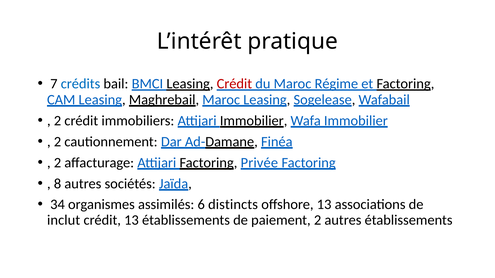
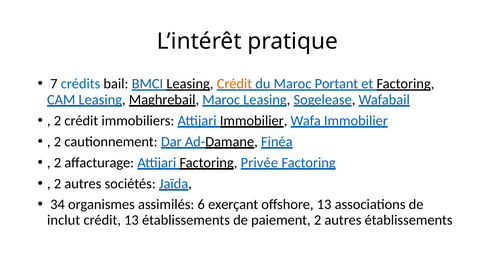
Crédit colour: red -> orange (234, 84)
Régime: Régime -> Portant (336, 84)
8: 8 -> 2 (57, 184)
distincts: distincts -> exerçant (233, 205)
